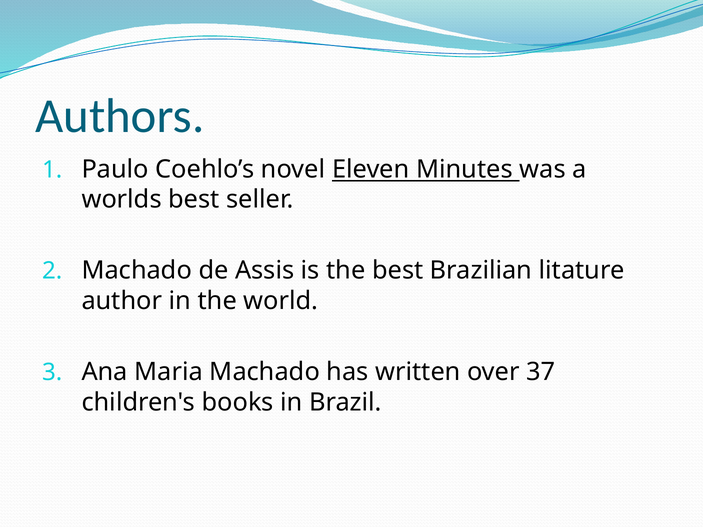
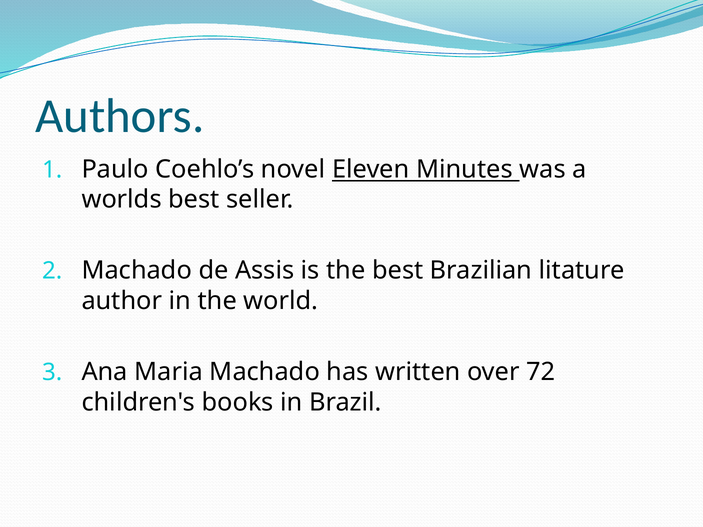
37: 37 -> 72 (541, 372)
